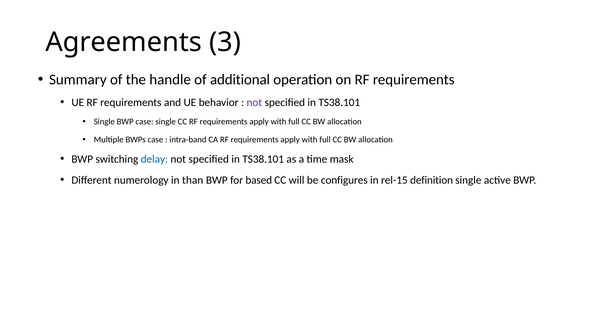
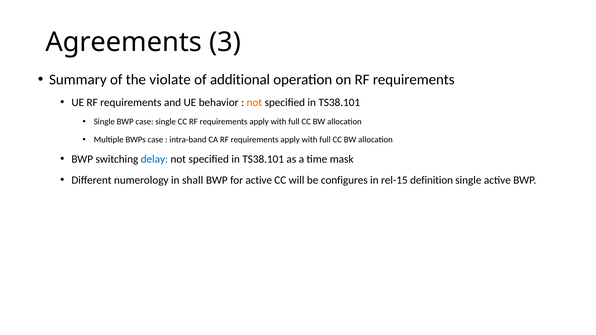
handle: handle -> violate (170, 80)
not colour: purple -> orange (254, 103)
than: than -> shall (193, 180)
for based: based -> active (259, 180)
